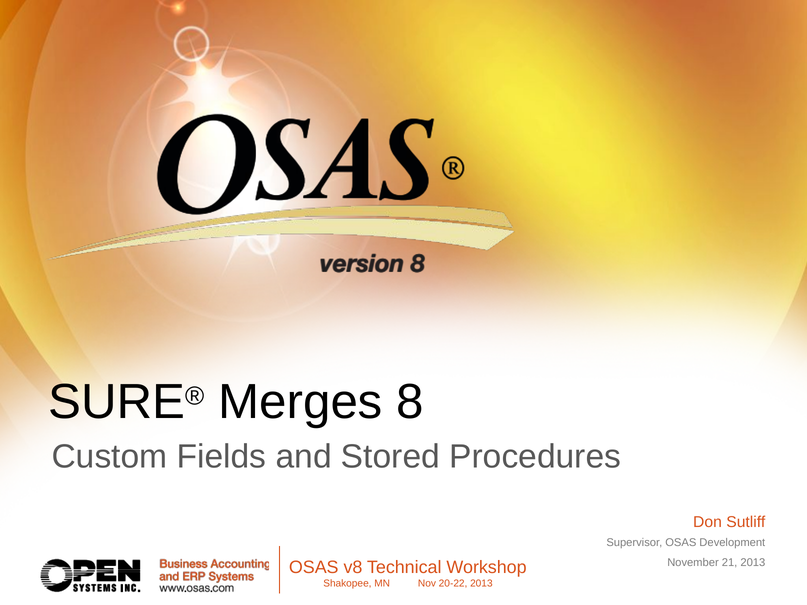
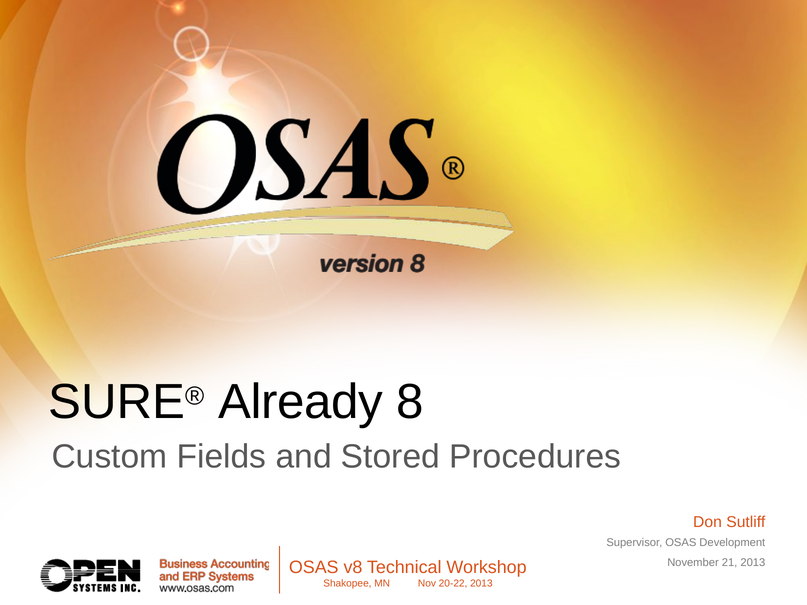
Merges: Merges -> Already (301, 402)
